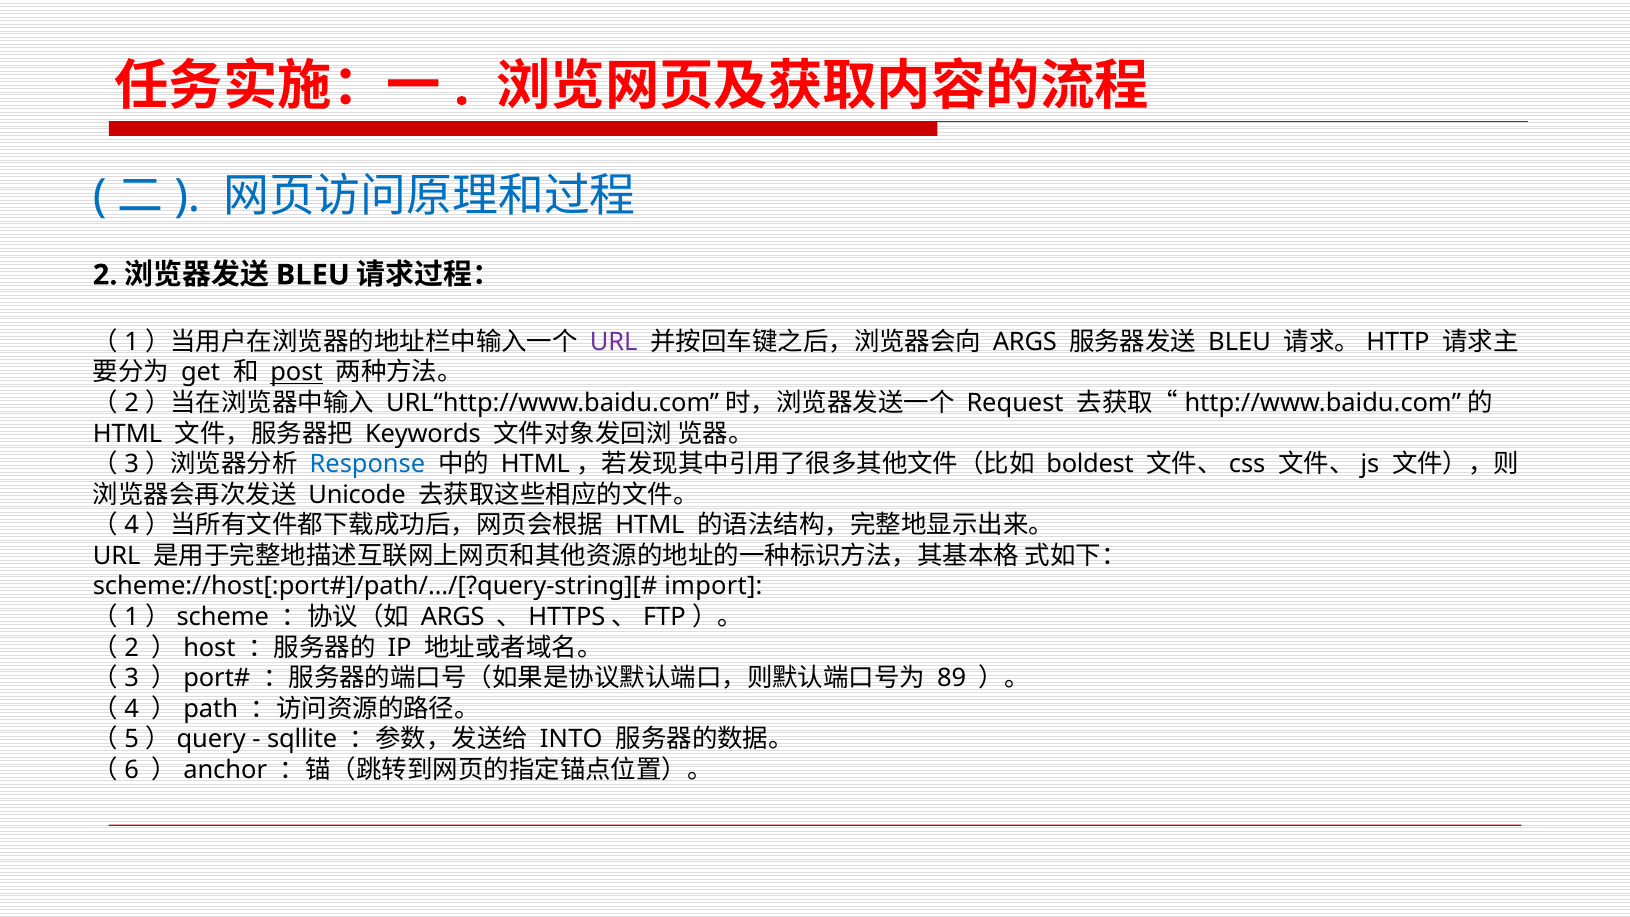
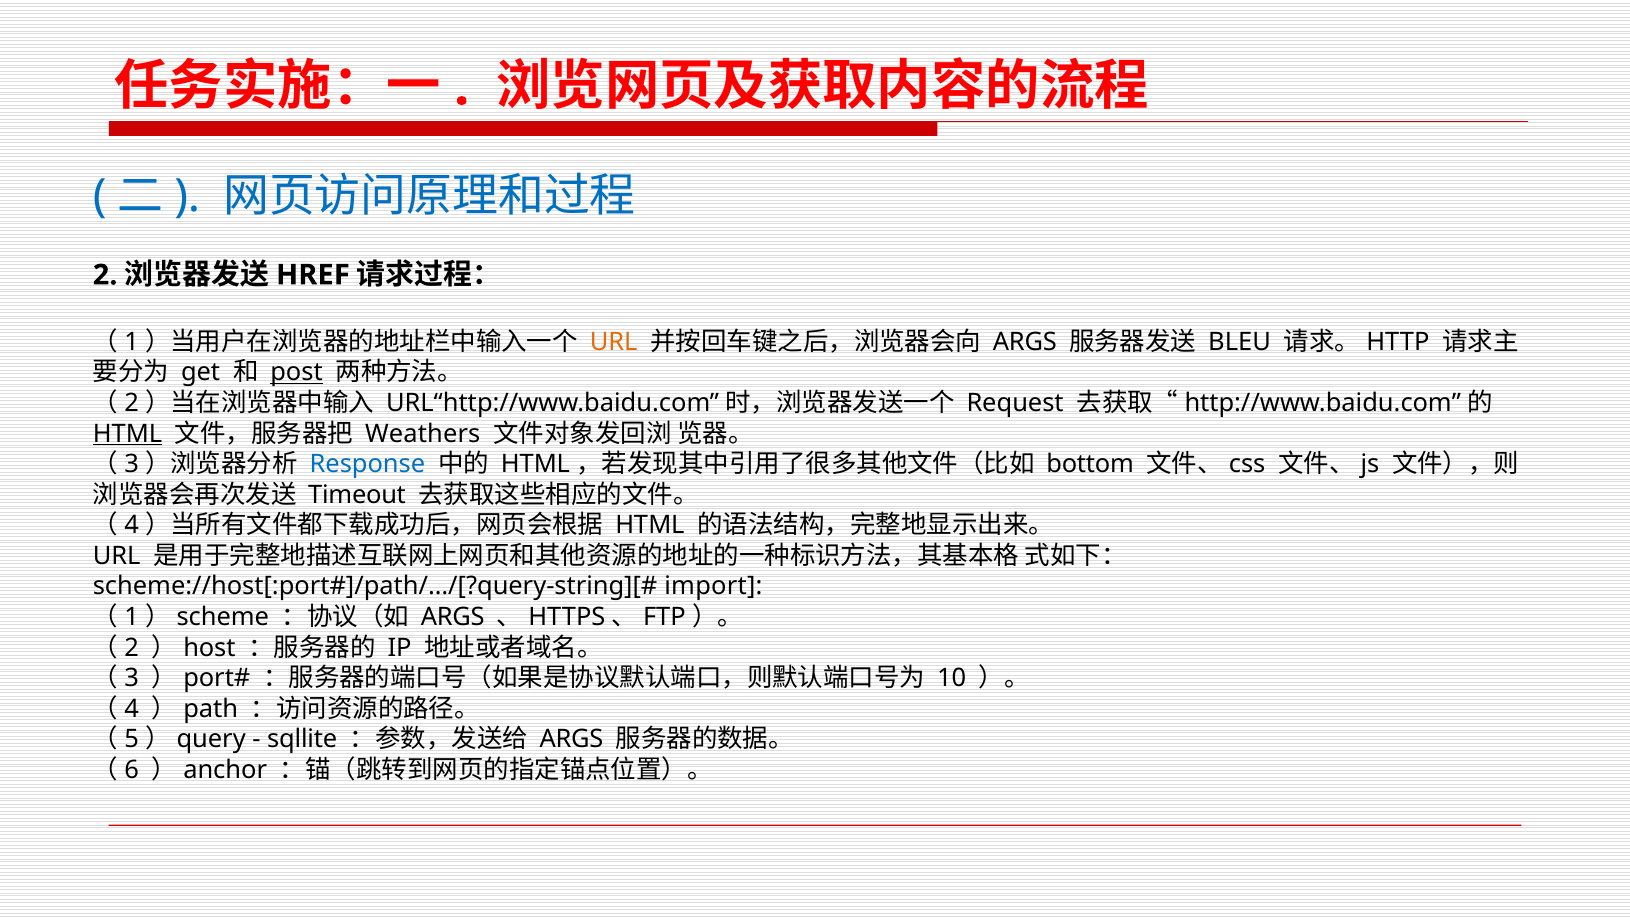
BLEU: BLEU -> HREF (313, 275)
URL colour: purple -> orange (614, 342)
HTML underline: none -> present (128, 434)
Keywords: Keywords -> Weathers (423, 434)
boldest: boldest -> bottom (1090, 464)
Unicode: Unicode -> Timeout (357, 495)
89: 89 -> 10 (952, 678)
INTO: INTO -> ARGS (572, 739)
